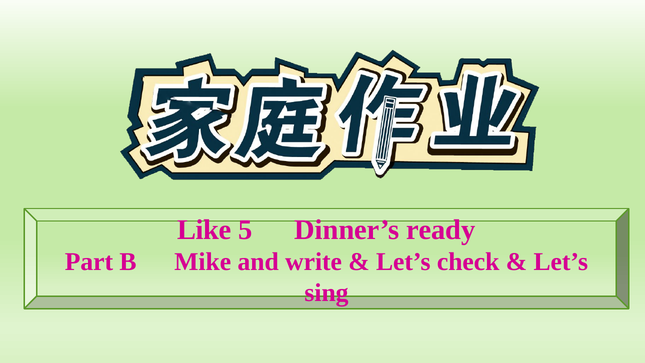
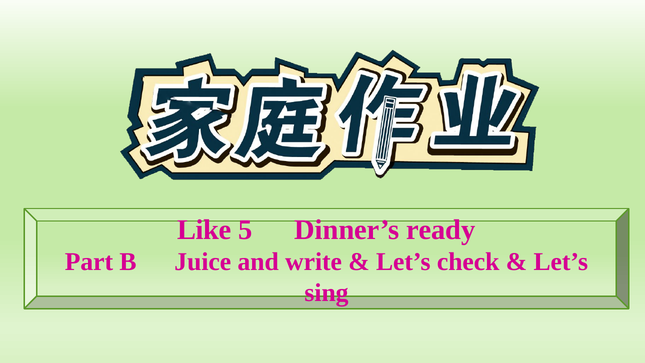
Mike: Mike -> Juice (203, 262)
